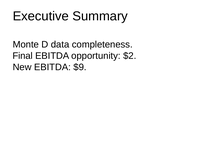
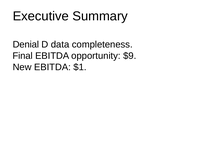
Monte: Monte -> Denial (26, 44)
$2: $2 -> $9 (130, 56)
$9: $9 -> $1 (80, 67)
